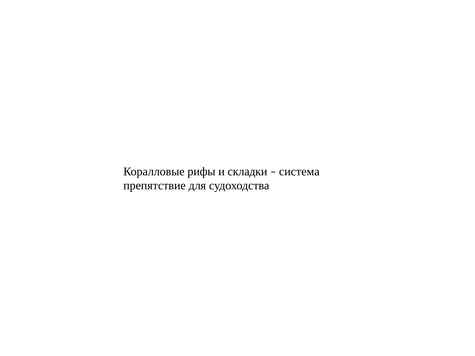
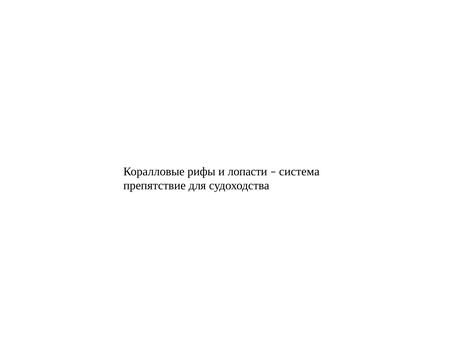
складки: складки -> лопасти (247, 172)
